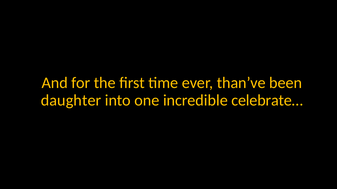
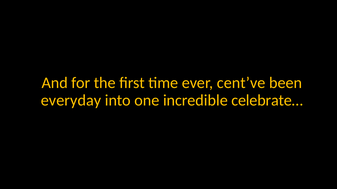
than’ve: than’ve -> cent’ve (241, 83)
daughter: daughter -> everyday (71, 100)
